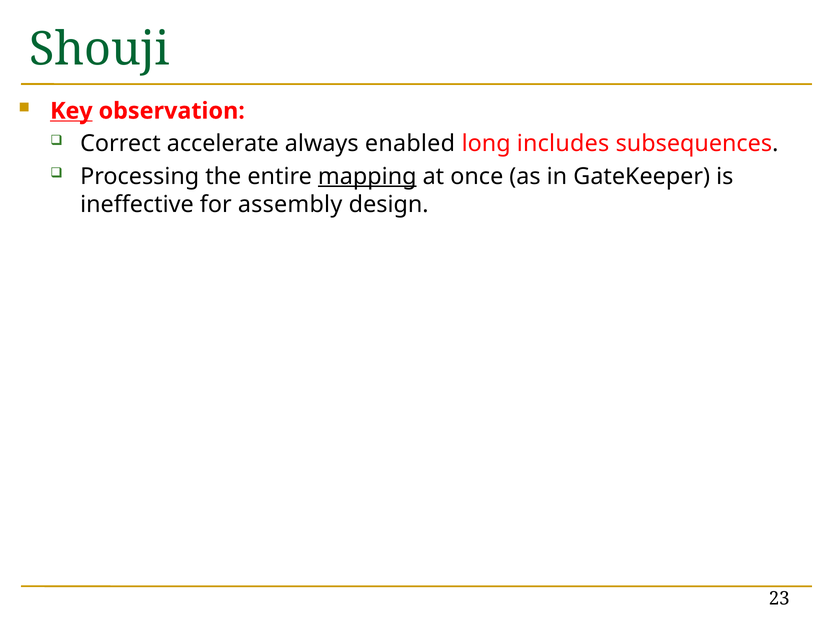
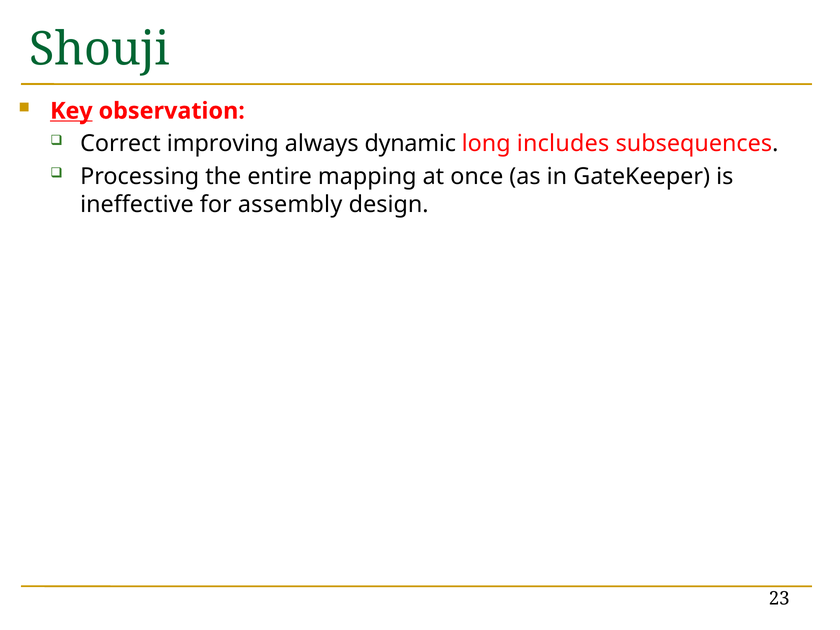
accelerate: accelerate -> improving (223, 144)
enabled: enabled -> dynamic (410, 144)
mapping underline: present -> none (367, 176)
